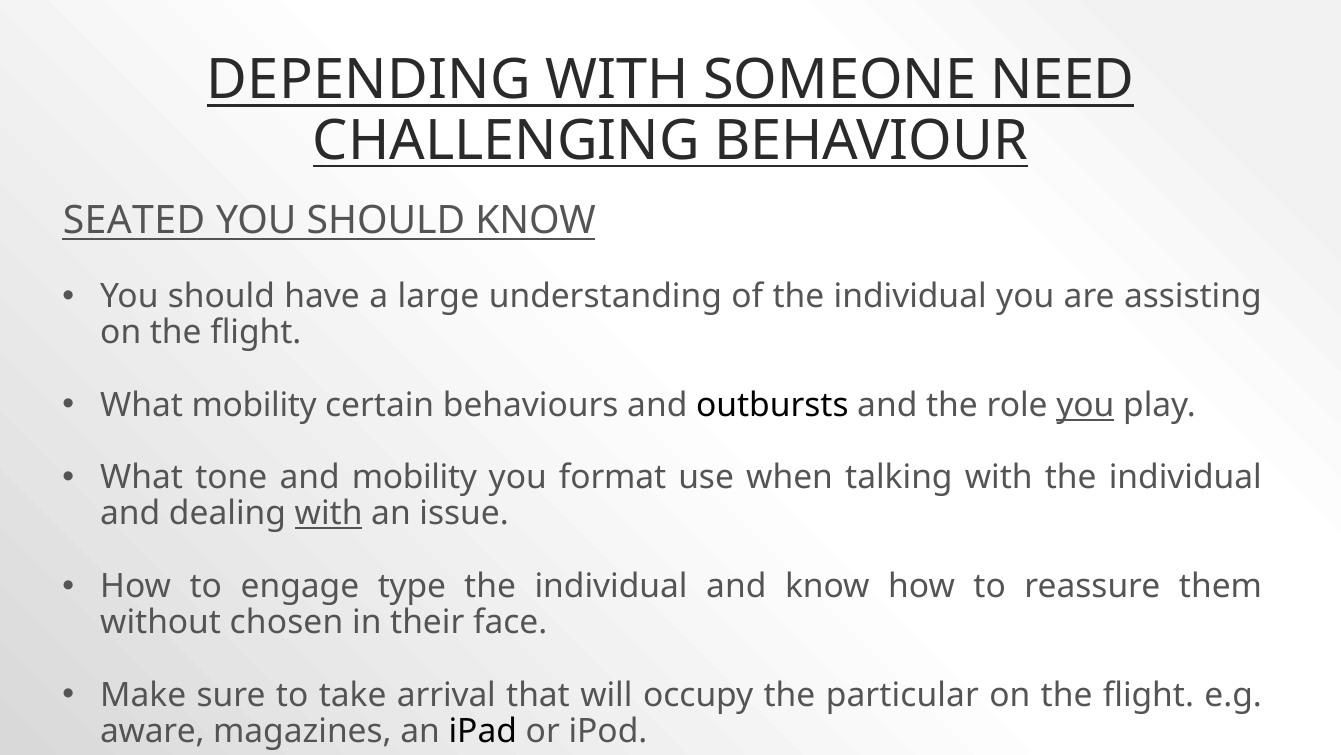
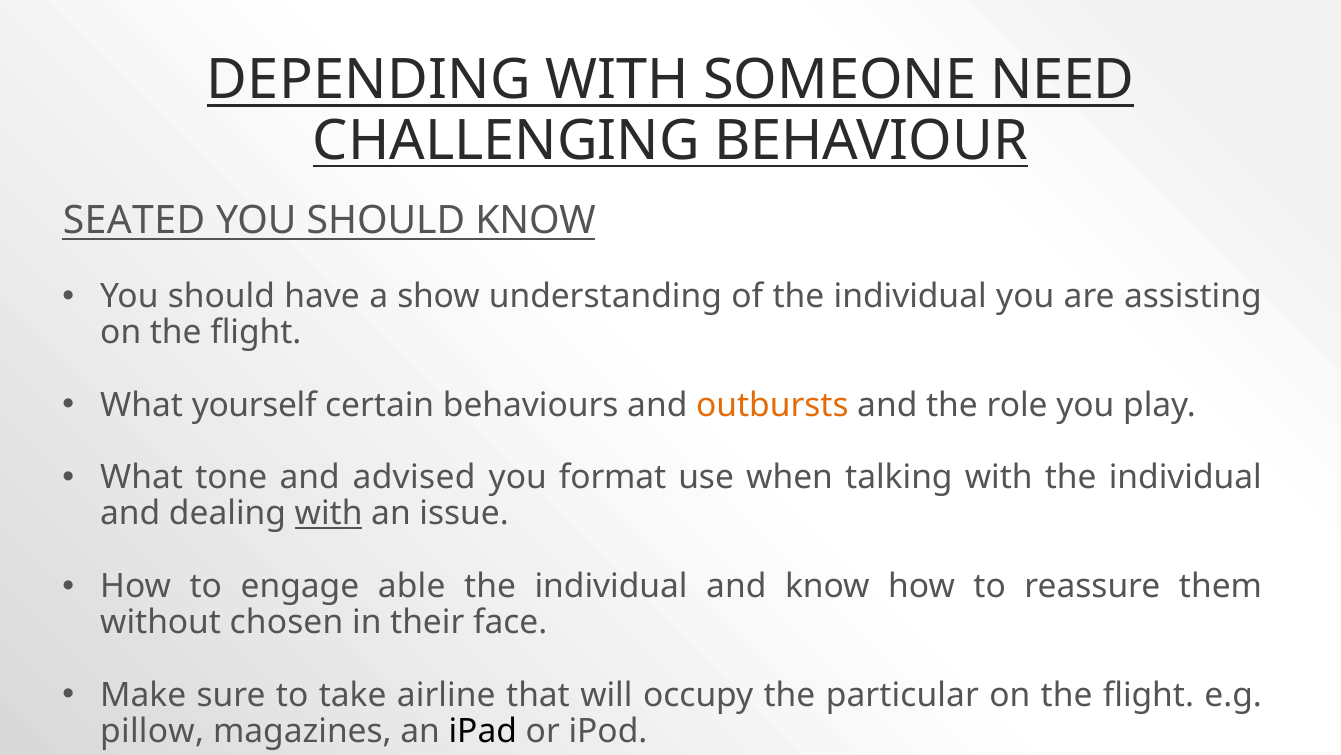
large: large -> show (439, 296)
What mobility: mobility -> yourself (254, 405)
outbursts colour: black -> orange (772, 405)
you underline: present -> none (1085, 405)
and mobility: mobility -> advised (414, 477)
type: type -> able (412, 586)
arrival: arrival -> airline (446, 695)
aware: aware -> pillow (152, 731)
